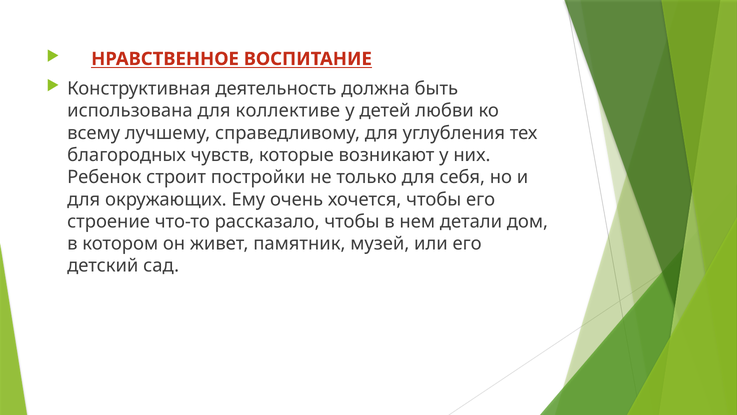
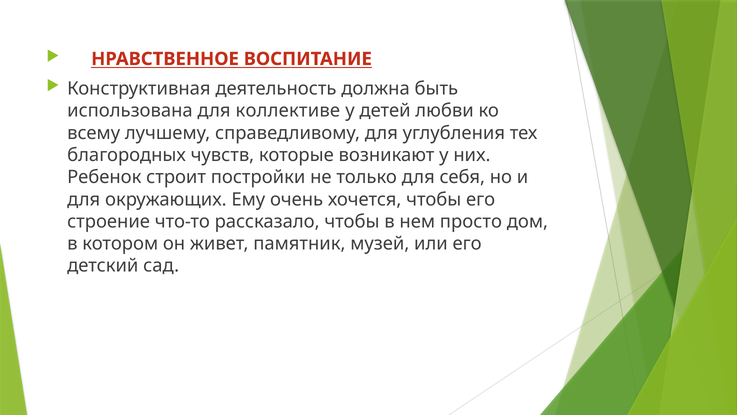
детали: детали -> просто (471, 221)
